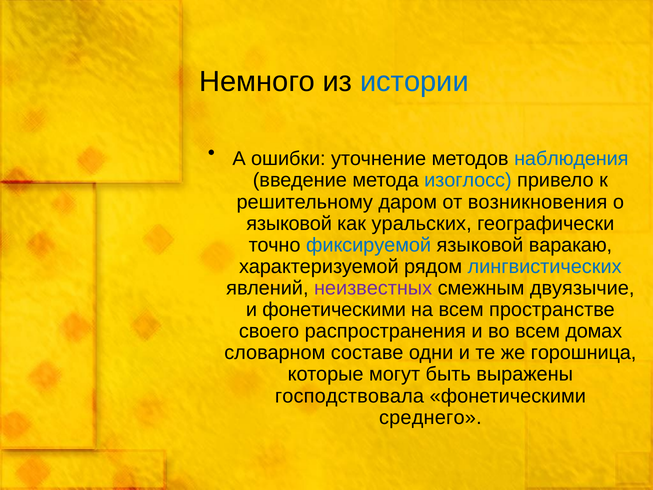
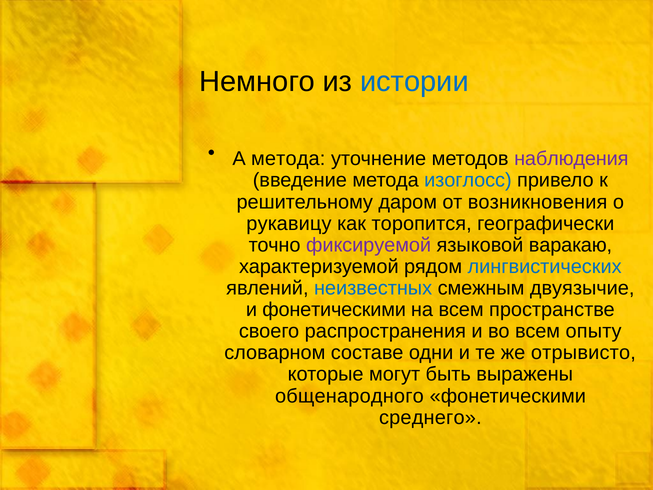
А ошибки: ошибки -> метода (288, 159)
наблюдения colour: blue -> purple (571, 159)
языковой: языковой -> рукавицу (289, 223)
уральских: уральских -> торопится (422, 223)
фиксируемой colour: blue -> purple (369, 245)
неизвестных colour: purple -> blue (373, 288)
домах: домах -> опыту (594, 331)
горошница: горошница -> отрывисто (583, 353)
господствовала: господствовала -> общенародного (349, 396)
